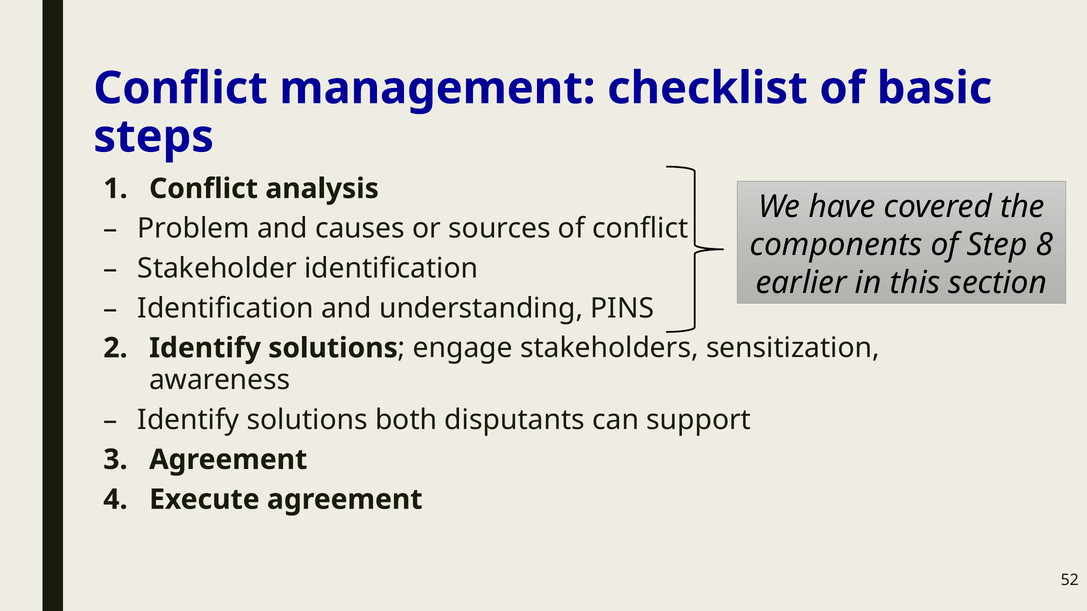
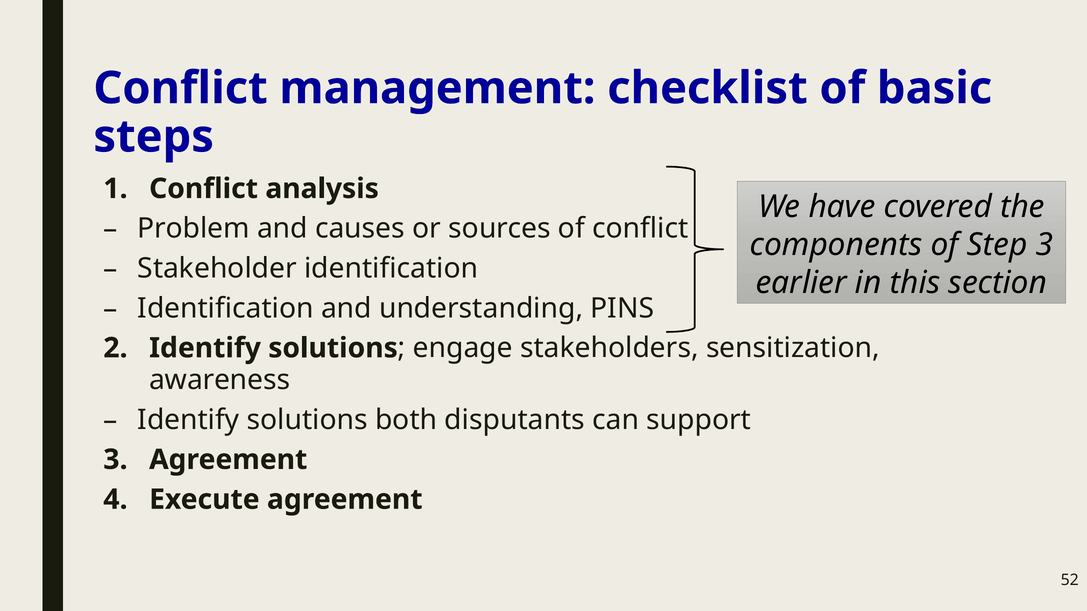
Step 8: 8 -> 3 (1044, 245)
